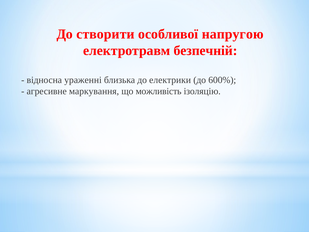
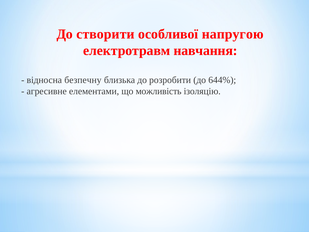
безпечній: безпечній -> навчання (205, 51)
ураженні: ураженні -> безпечну (83, 80)
електрики: електрики -> розробити (170, 80)
600%: 600% -> 644% (222, 80)
маркування: маркування -> елементами (94, 91)
